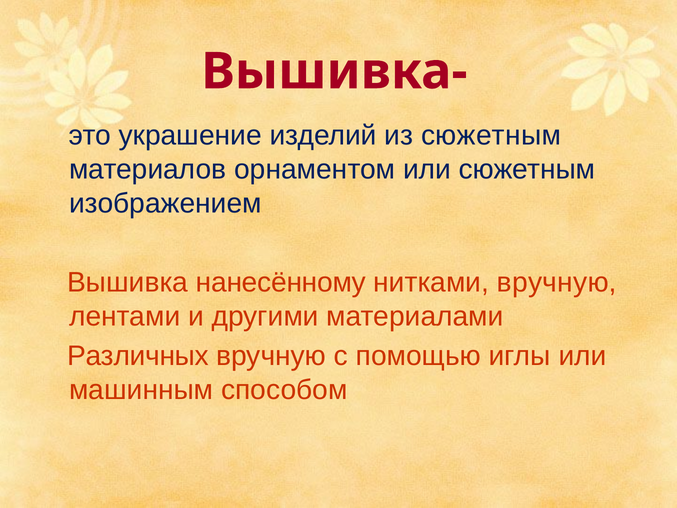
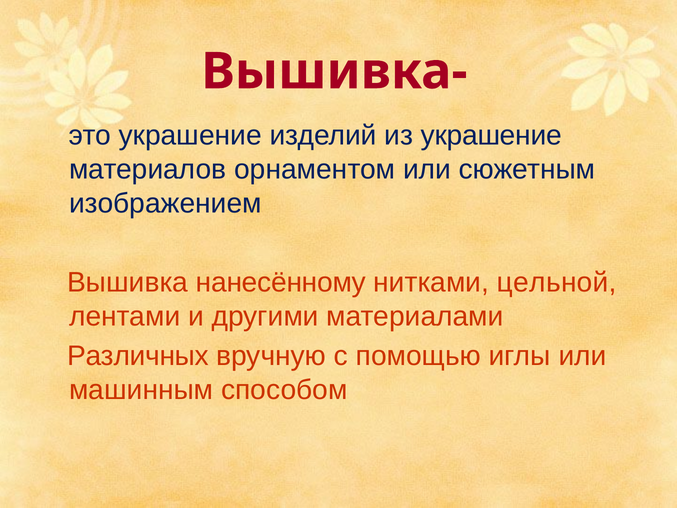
из сюжетным: сюжетным -> украшение (491, 135)
нитками вручную: вручную -> цельной (557, 282)
